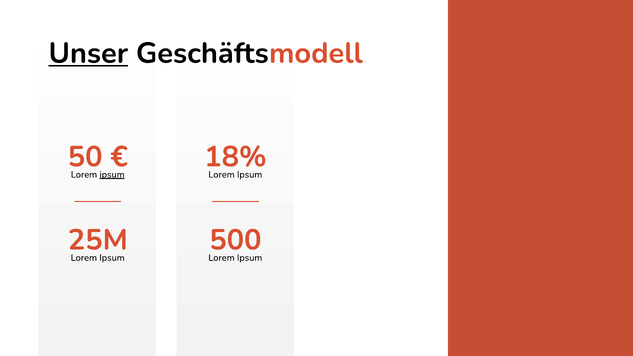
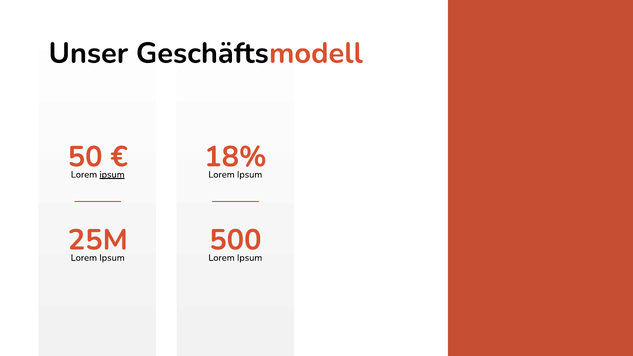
Unser underline: present -> none (88, 53)
